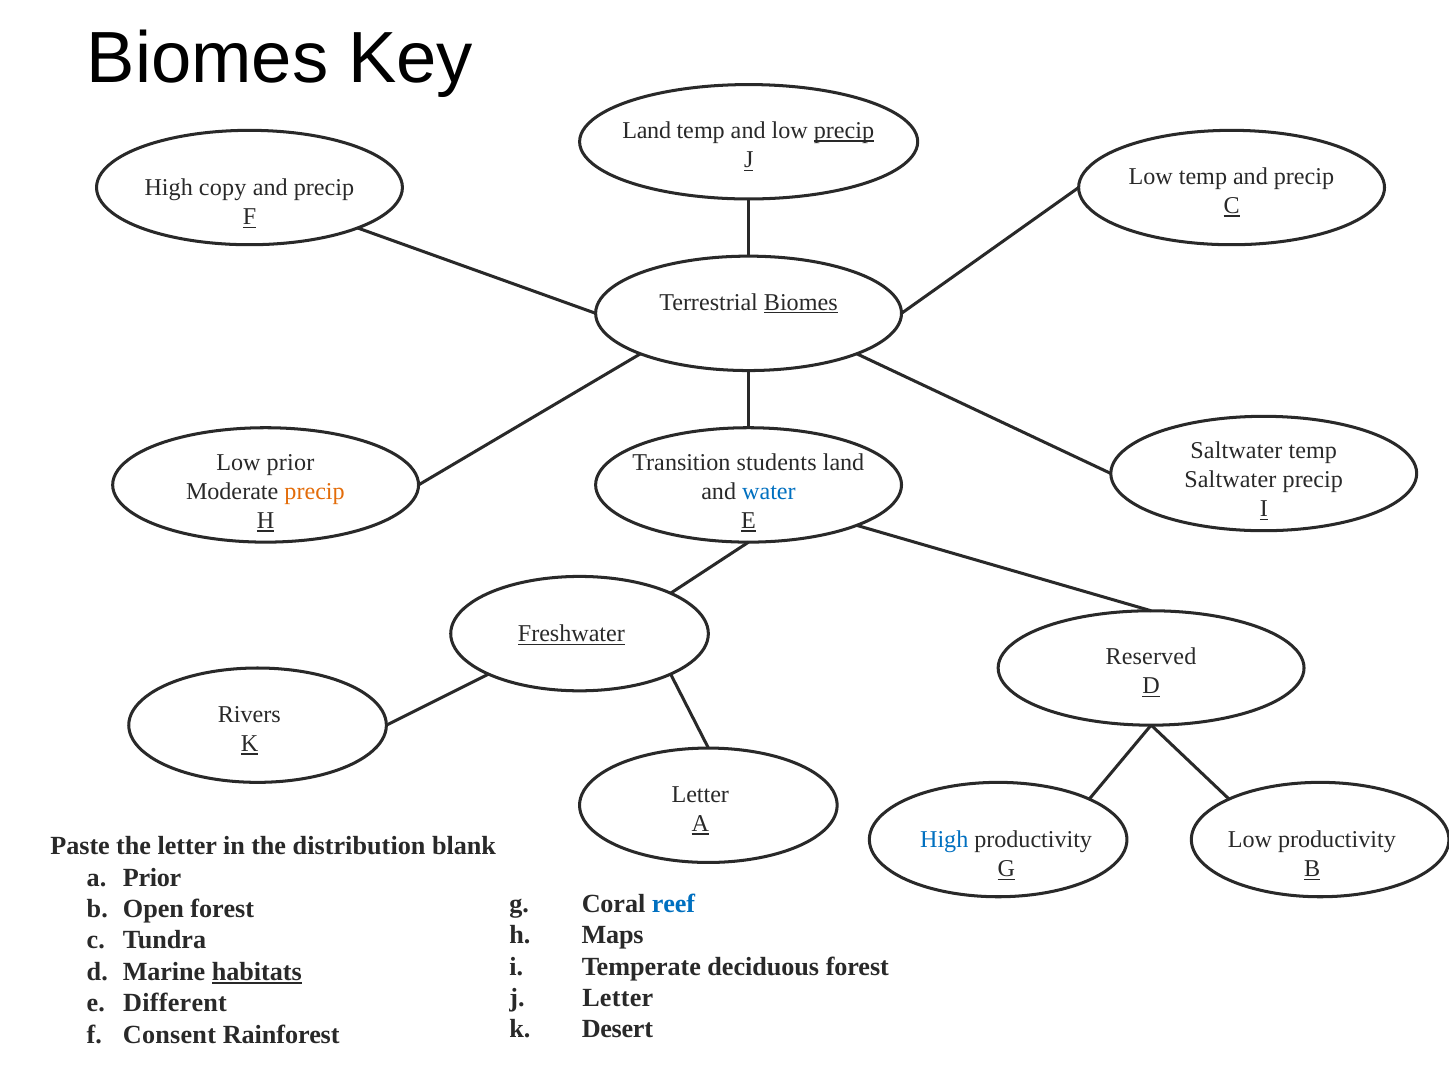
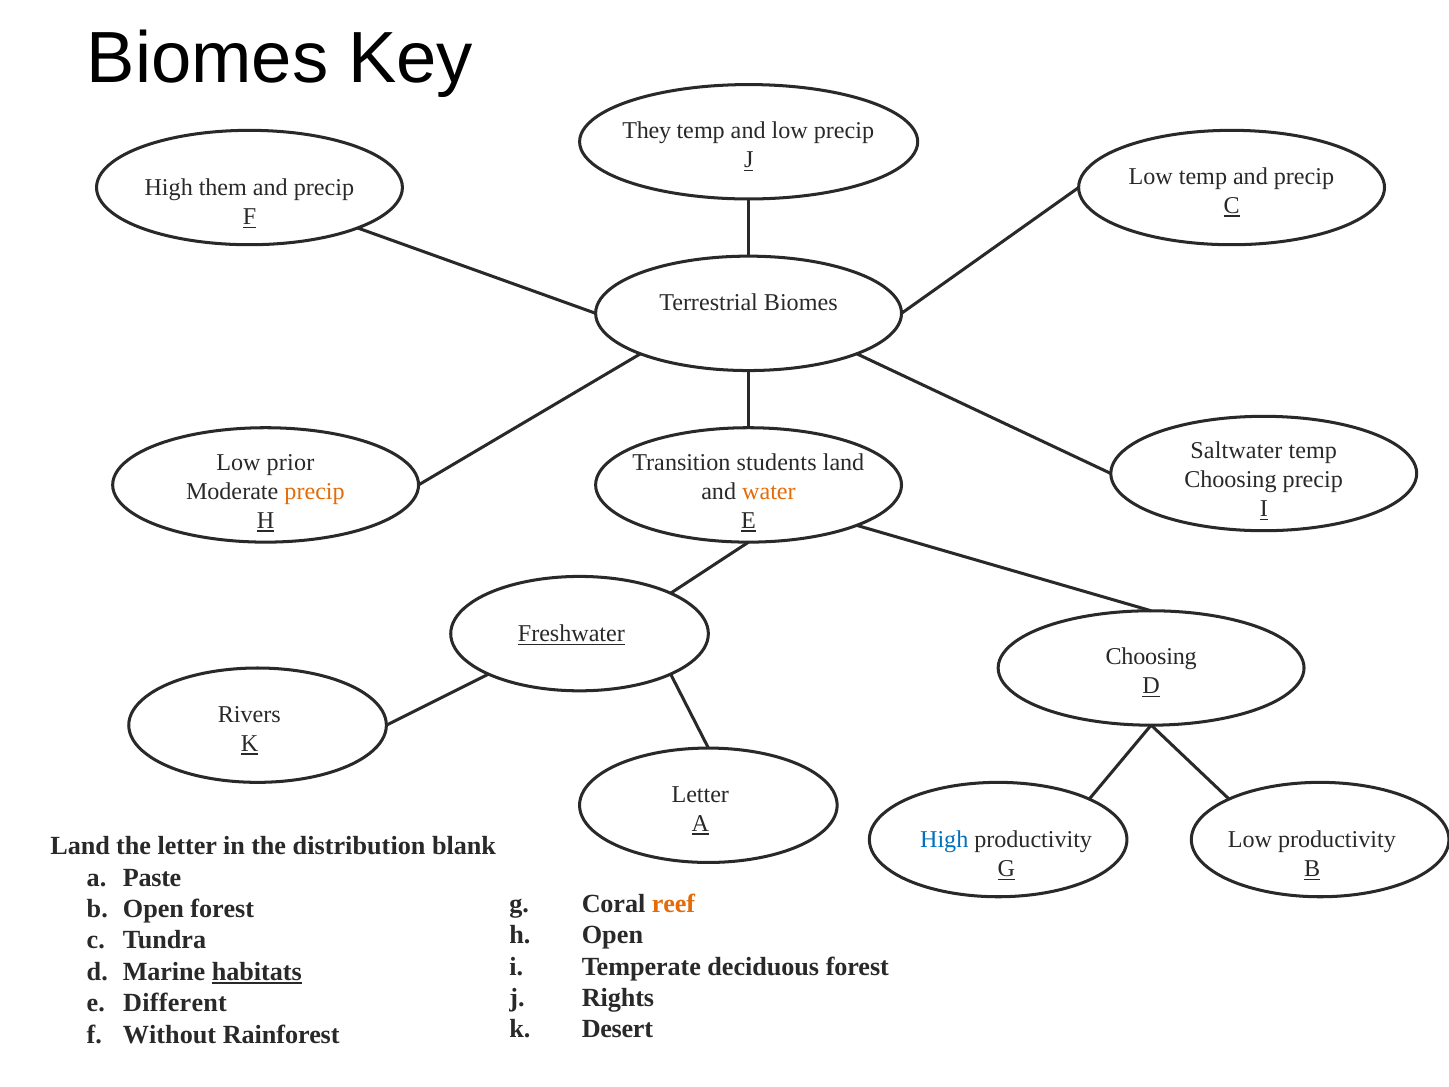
Land: Land -> They (647, 131)
precip underline: present -> none (844, 131)
copy: copy -> them (223, 188)
Biomes underline: present -> none (801, 302)
Saltwater: Saltwater -> Choosing (1230, 480)
water colour: blue -> orange (769, 491)
Reserved: Reserved -> Choosing (1151, 657)
Paste: Paste -> Land (80, 846)
a Prior: Prior -> Paste (152, 877)
reef colour: blue -> orange (673, 903)
h Maps: Maps -> Open (612, 935)
j Letter: Letter -> Rights (618, 998)
Consent: Consent -> Without (170, 1034)
